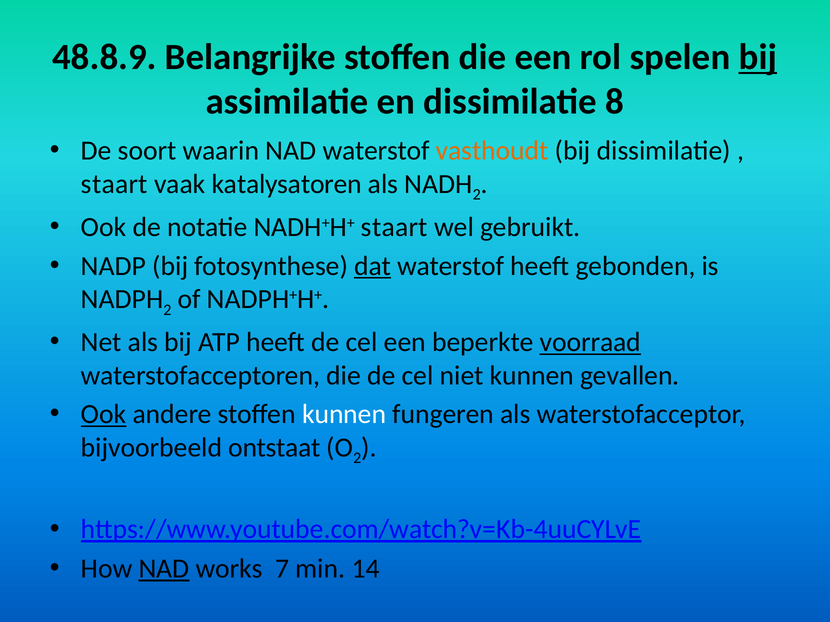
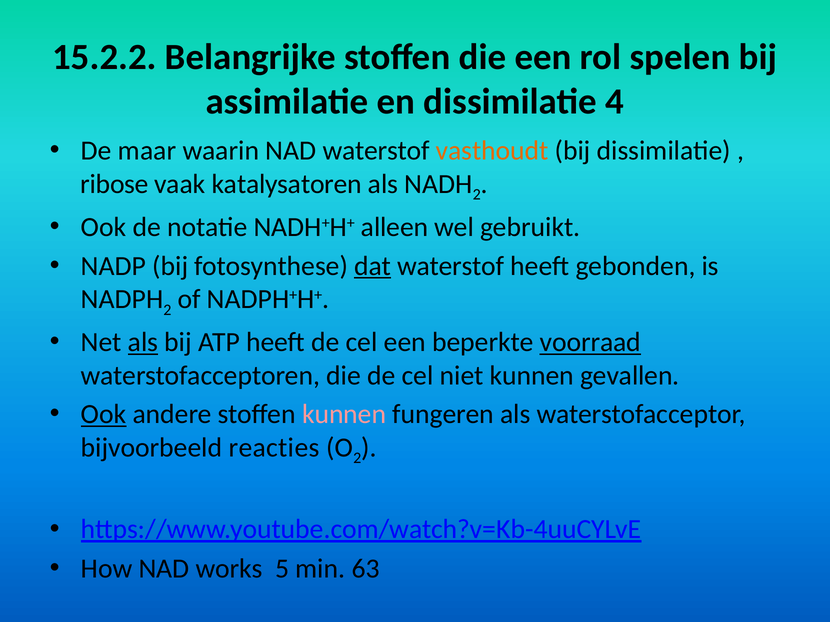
48.8.9: 48.8.9 -> 15.2.2 (104, 57)
bij underline: present -> none (758, 57)
8: 8 -> 4 (615, 102)
soort: soort -> maar (147, 151)
staart: staart -> ribose (115, 184)
NADH+H+ staart: staart -> alleen (395, 227)
als underline: none -> present (143, 343)
kunnen colour: white -> pink (344, 415)
ontstaat: ontstaat -> reacties (274, 448)
NAD underline: present -> none (164, 569)
7: 7 -> 5 (282, 569)
14: 14 -> 63 (366, 569)
